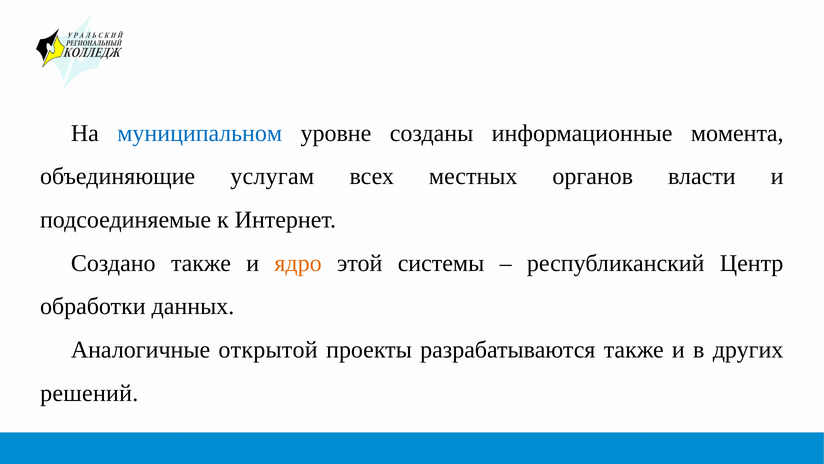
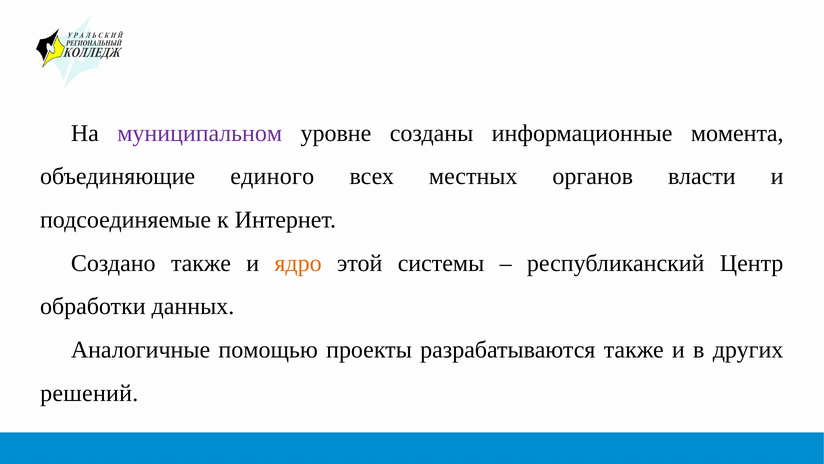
муниципальном colour: blue -> purple (200, 133)
услугам: услугам -> единого (272, 176)
открытой: открытой -> помощью (268, 349)
